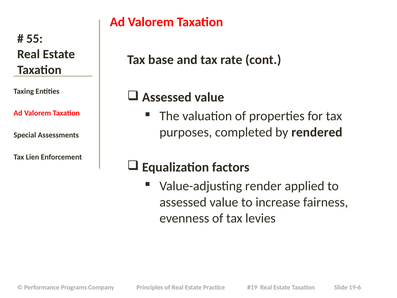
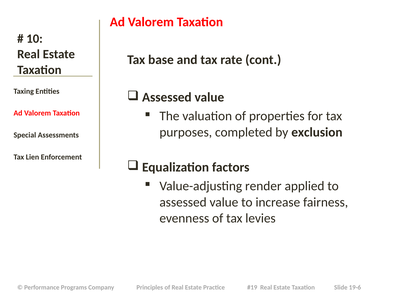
55: 55 -> 10 (35, 39)
rendered: rendered -> exclusion (317, 132)
